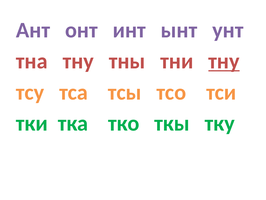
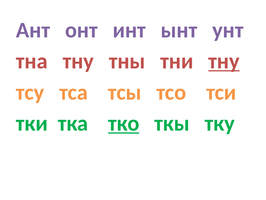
тко underline: none -> present (124, 123)
